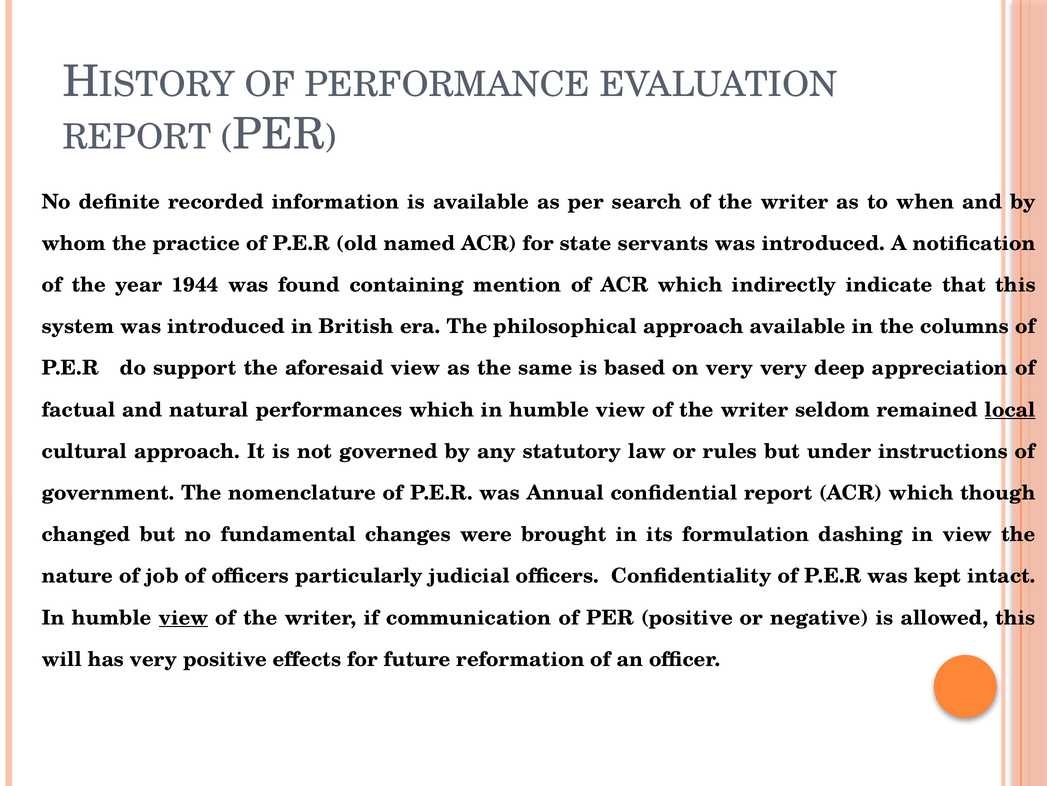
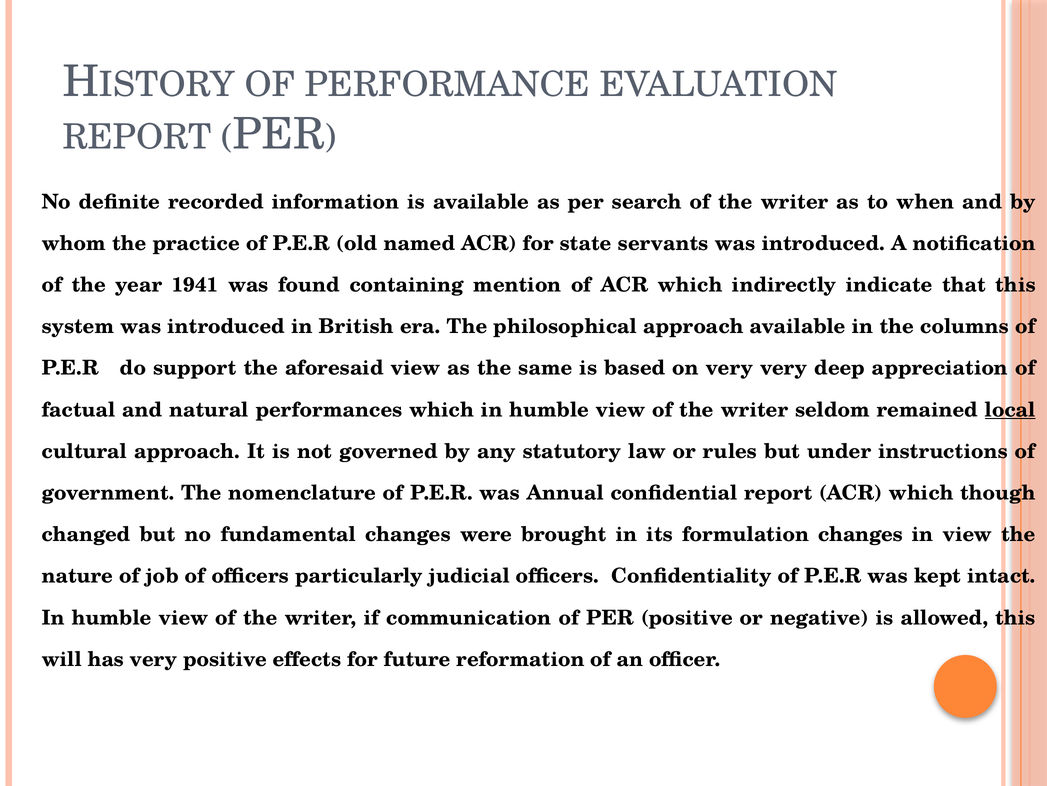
1944: 1944 -> 1941 (195, 285)
formulation dashing: dashing -> changes (861, 534)
view underline: present -> none (183, 617)
